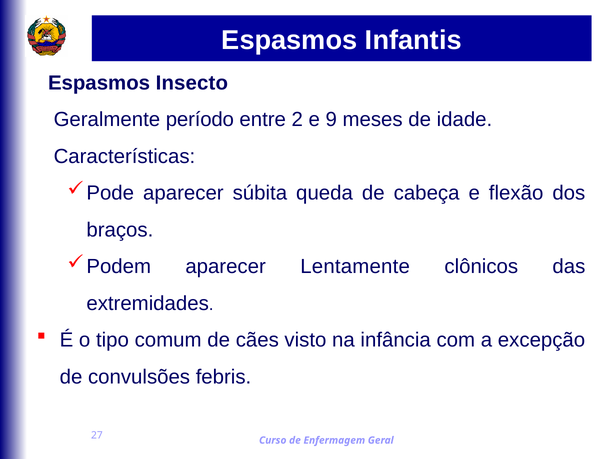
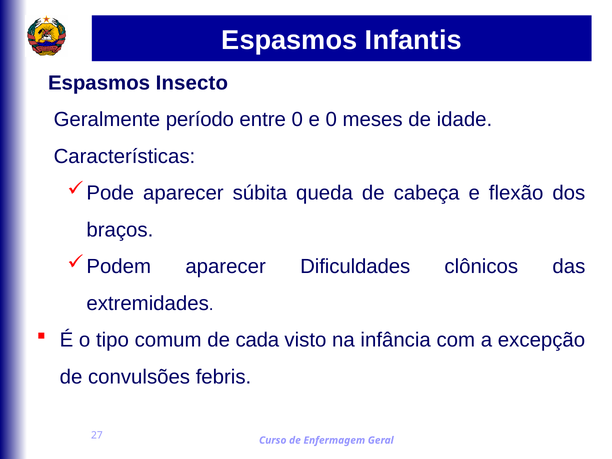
entre 2: 2 -> 0 (297, 120)
e 9: 9 -> 0 (331, 120)
Lentamente: Lentamente -> Dificuldades (355, 267)
cães: cães -> cada (257, 340)
